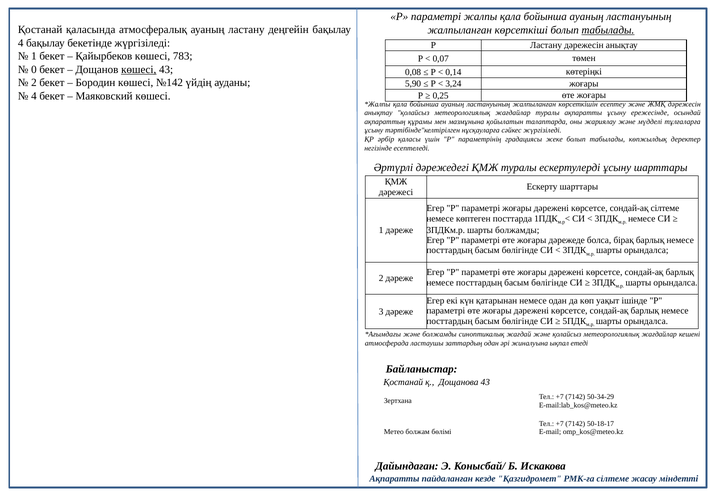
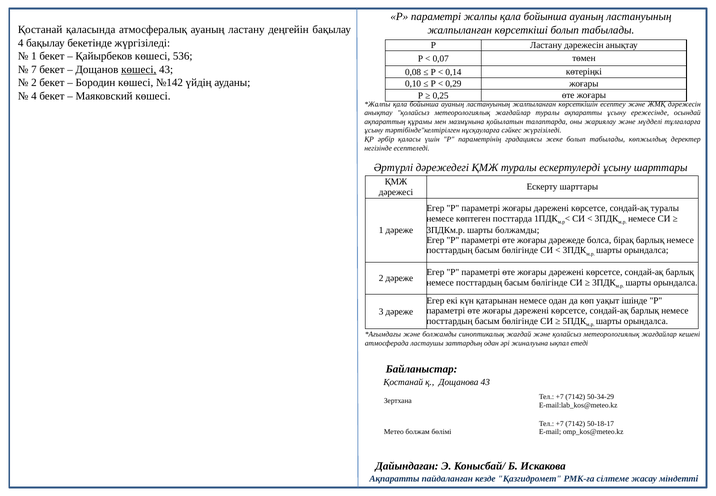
табылады underline: present -> none (608, 30)
783: 783 -> 536 (183, 56)
0: 0 -> 7 (34, 69)
5,90: 5,90 -> 0,10 (413, 84)
3,24: 3,24 -> 0,29 (453, 84)
сондай-ақ сілтеме: сілтеме -> туралы (665, 208)
